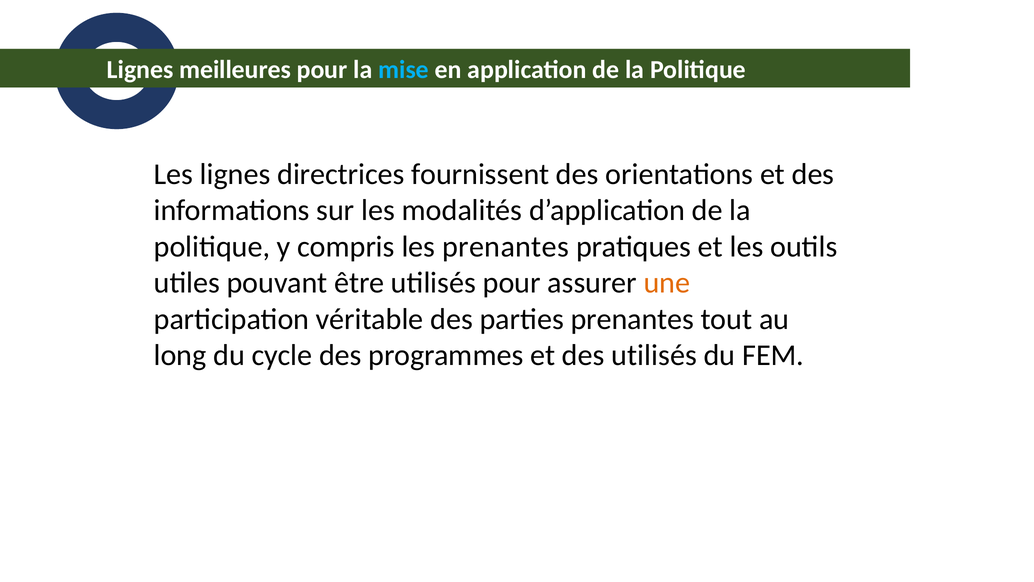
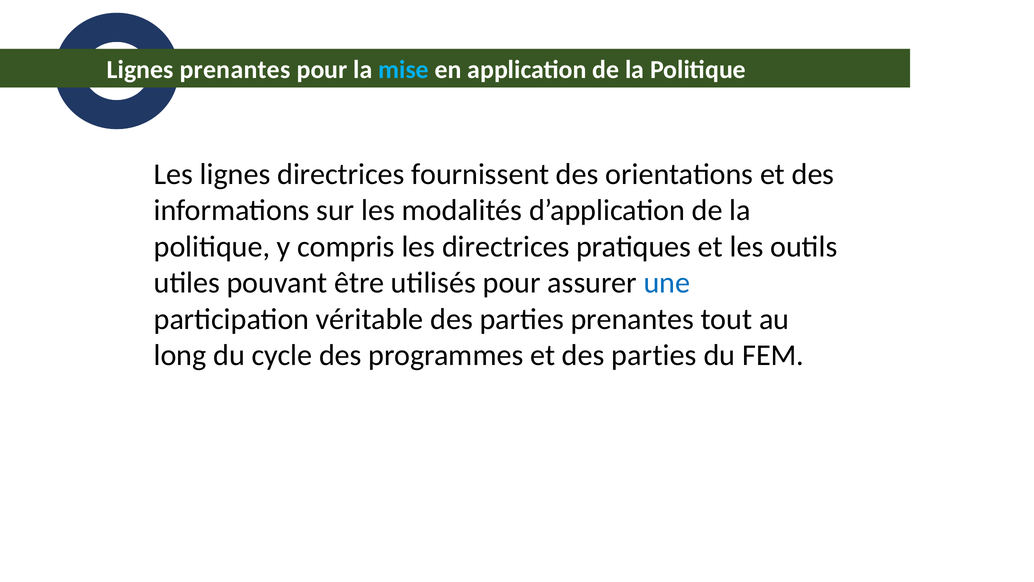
Lignes meilleures: meilleures -> prenantes (235, 70)
les prenantes: prenantes -> directrices (506, 247)
une colour: orange -> blue (667, 283)
et des utilisés: utilisés -> parties (654, 355)
